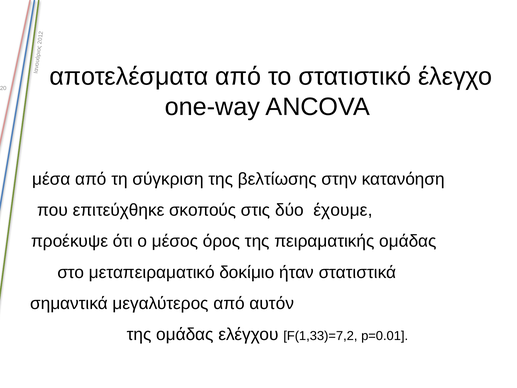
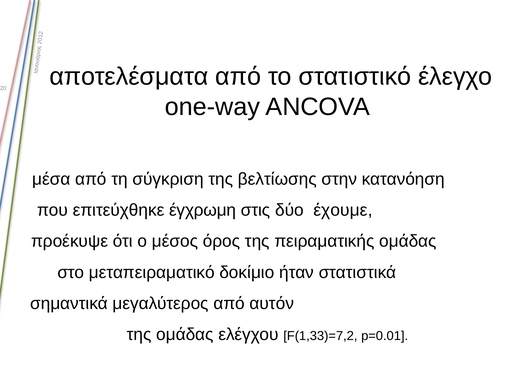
σκοπούς: σκοπούς -> έγχρωμη (203, 210)
